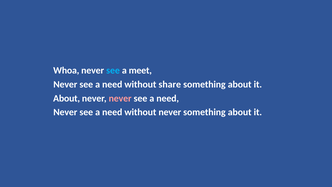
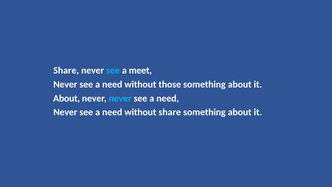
Whoa: Whoa -> Share (66, 70)
share: share -> those (170, 84)
never colour: pink -> light blue (120, 98)
without never: never -> share (170, 112)
